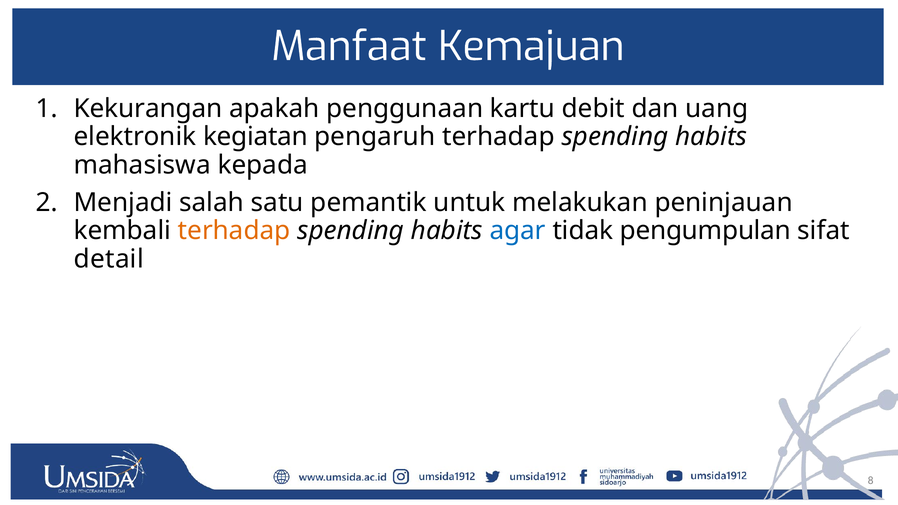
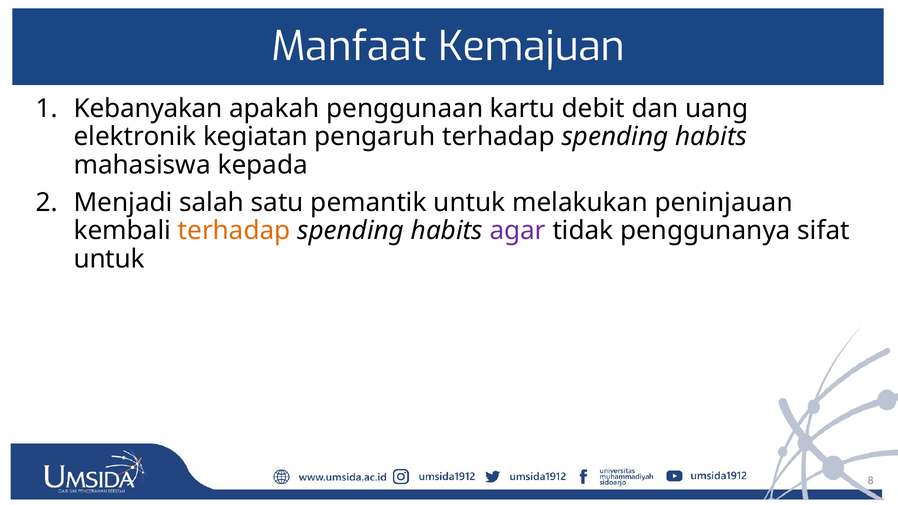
Kekurangan: Kekurangan -> Kebanyakan (148, 109)
agar colour: blue -> purple (518, 231)
pengumpulan: pengumpulan -> penggunanya (705, 231)
detail: detail -> untuk (109, 259)
